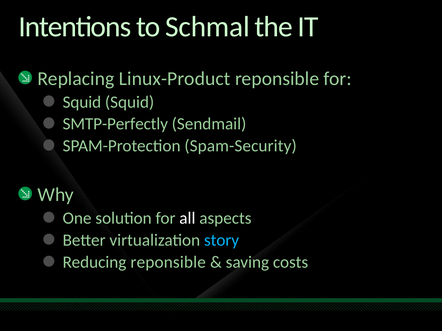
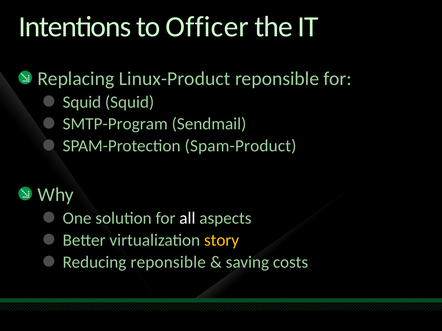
Schmal: Schmal -> Officer (207, 27)
SMTP-Perfectly: SMTP-Perfectly -> SMTP-Program (115, 124)
Spam-Security: Spam-Security -> Spam-Product (241, 146)
story colour: light blue -> yellow (222, 241)
